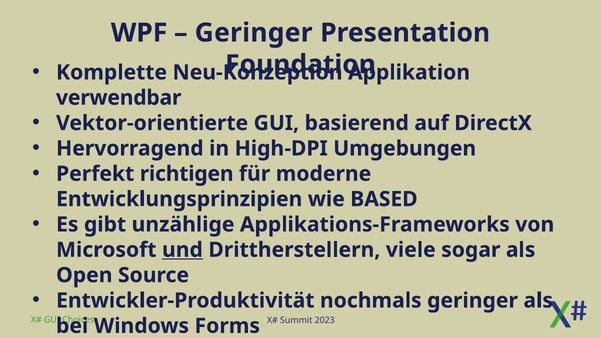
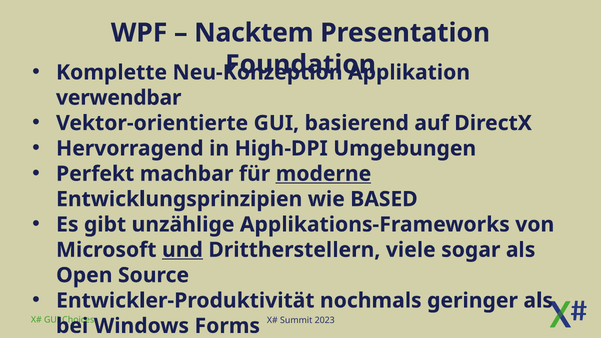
Geringer: Geringer -> Nacktem (254, 33)
richtigen: richtigen -> machbar (187, 174)
moderne underline: none -> present (323, 174)
